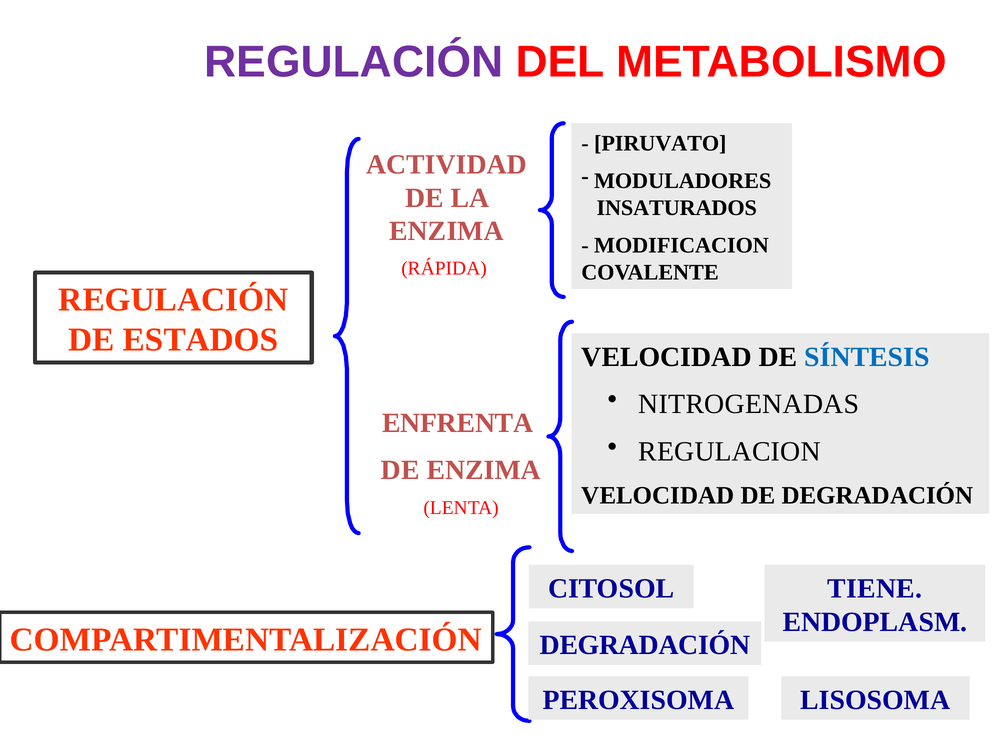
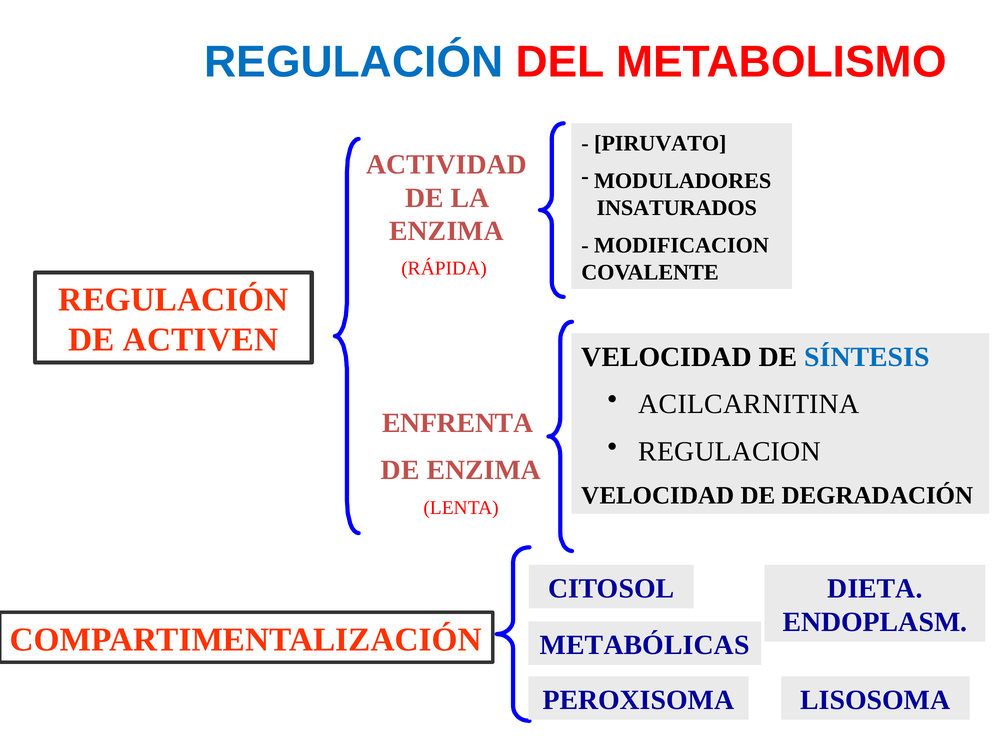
REGULACIÓN colour: purple -> blue (354, 62)
ESTADOS: ESTADOS -> ACTIVEN (200, 340)
NITROGENADAS: NITROGENADAS -> ACILCARNITINA (749, 404)
TIENE: TIENE -> DIETA (875, 588)
DEGRADACIÓN: DEGRADACIÓN -> METABÓLICAS (645, 645)
